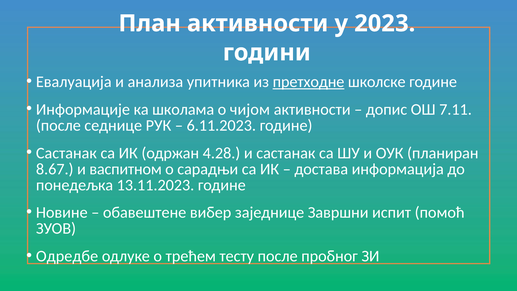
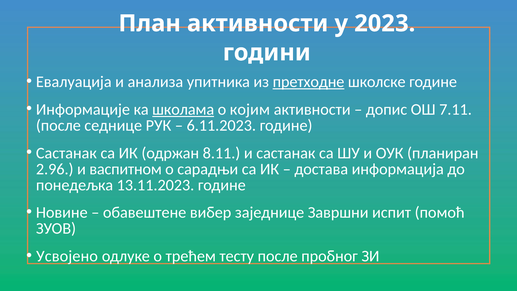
школама underline: none -> present (183, 109)
чијом: чијом -> којим (250, 109)
4.28: 4.28 -> 8.11 (221, 153)
8.67: 8.67 -> 2.96 (55, 169)
Одредбе: Одредбе -> Усвојено (67, 256)
